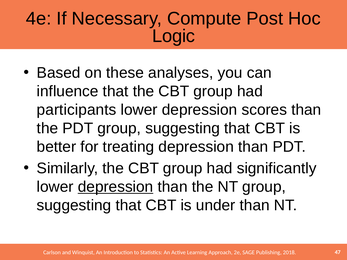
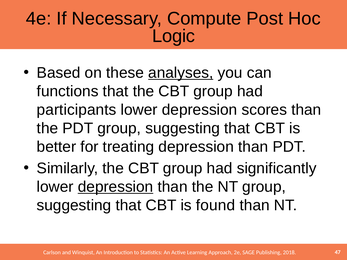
analyses underline: none -> present (181, 73)
influence: influence -> functions (68, 91)
under: under -> found (216, 205)
